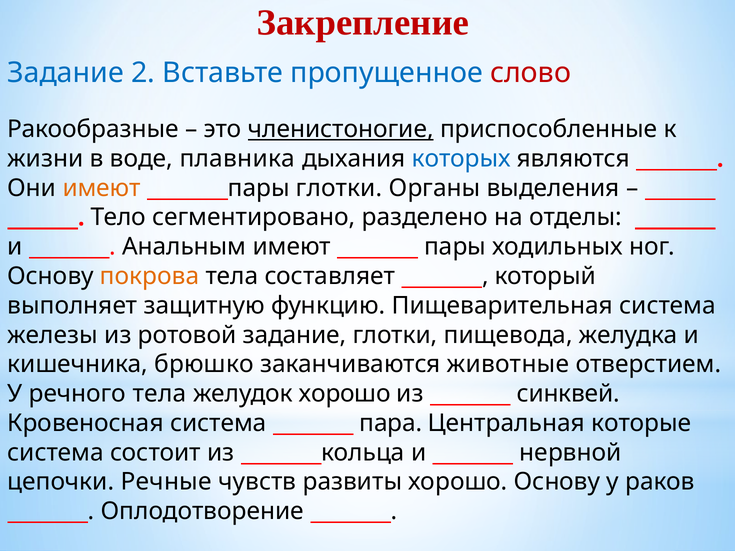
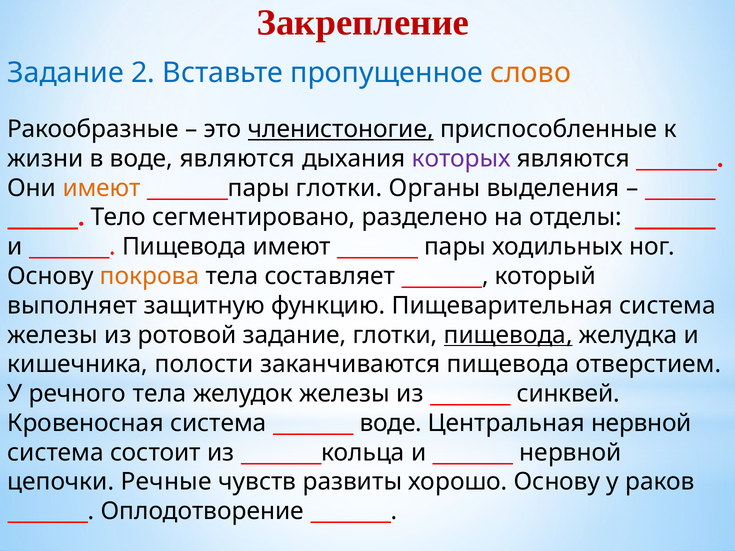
слово colour: red -> orange (531, 73)
воде плавника: плавника -> являются (237, 159)
которых colour: blue -> purple (461, 159)
Анальным: Анальным -> Пищевода (184, 247)
пищевода underline: none -> present (508, 335)
брюшко: брюшко -> полости (204, 365)
заканчиваются животные: животные -> пищевода (508, 365)
желудок хорошо: хорошо -> железы (345, 394)
пара: пара -> воде (391, 423)
Центральная которые: которые -> нервной (641, 423)
